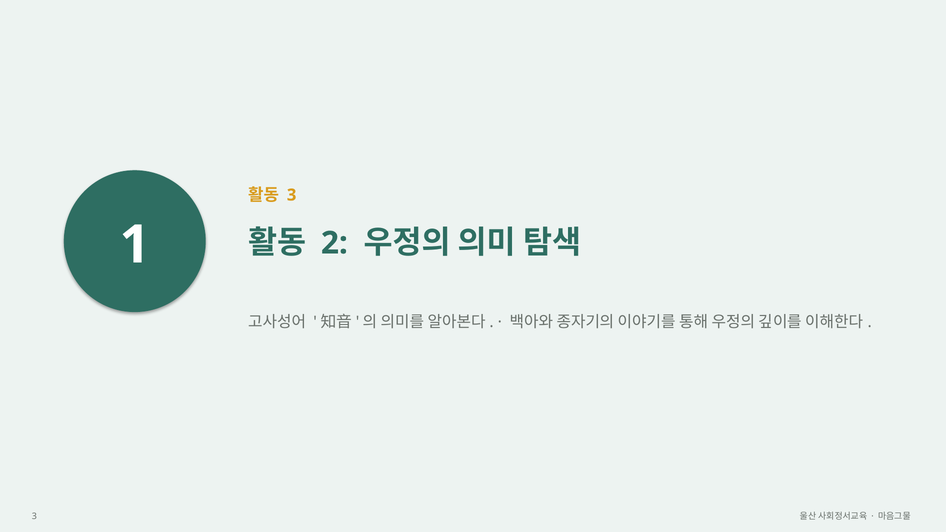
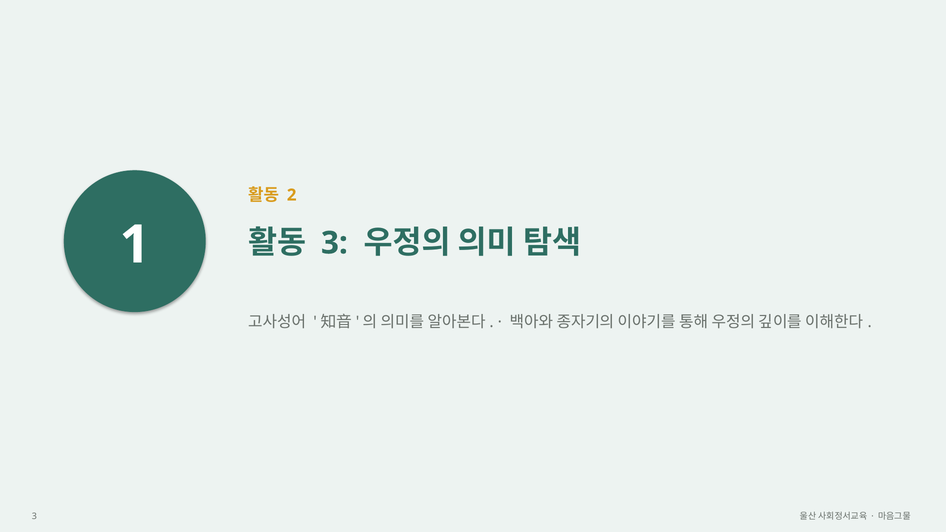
3: 3 -> 2 (292, 195)
2: 2 -> 3 (334, 243)
